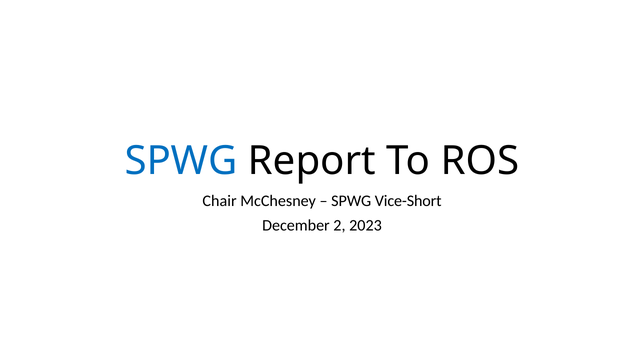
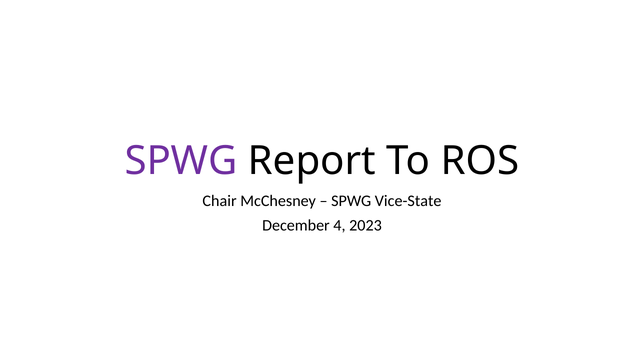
SPWG colour: blue -> purple (181, 161)
Vice-Short: Vice-Short -> Vice-State (408, 201)
2: 2 -> 4 (339, 225)
